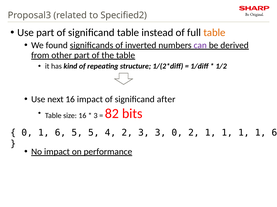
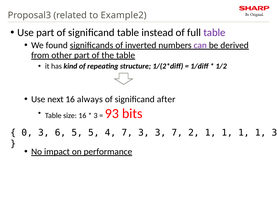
Specified2: Specified2 -> Example2 (124, 15)
table colour: orange -> purple (214, 33)
16 impact: impact -> always (90, 100)
82: 82 -> 93 (112, 114)
0 1: 1 -> 3 (44, 133)
4 2: 2 -> 7 (127, 133)
3 0: 0 -> 7 (177, 133)
1 1 6: 6 -> 3 (274, 133)
